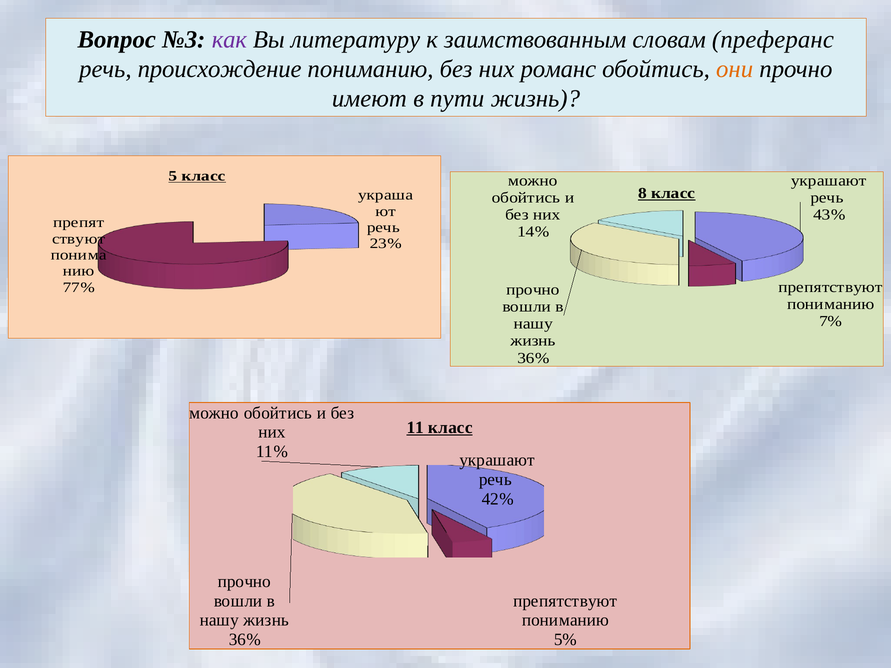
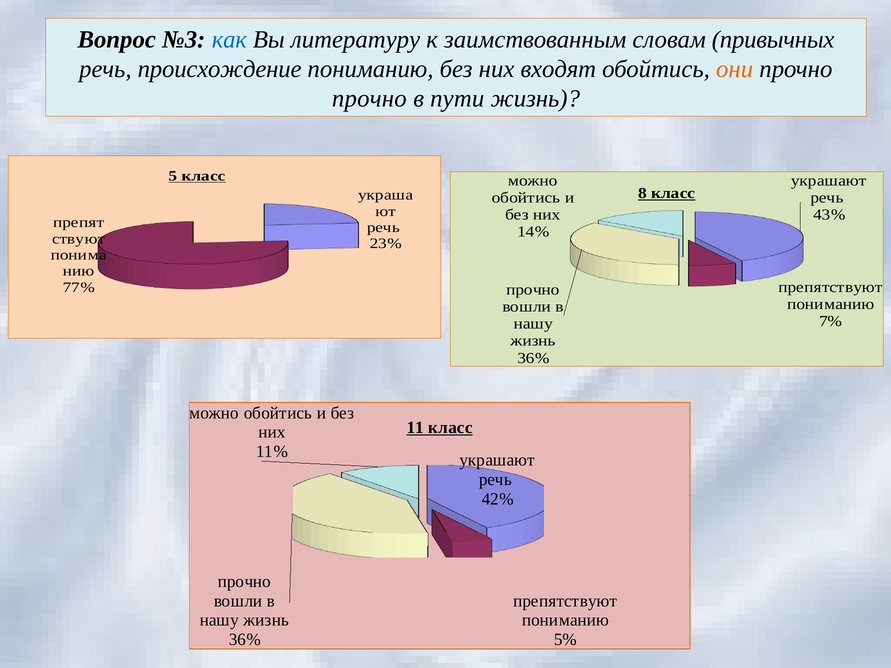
как colour: purple -> blue (229, 39)
преферанс: преферанс -> привычных (773, 39)
романс: романс -> входят (558, 69)
имеют: имеют -> прочно (369, 99)
